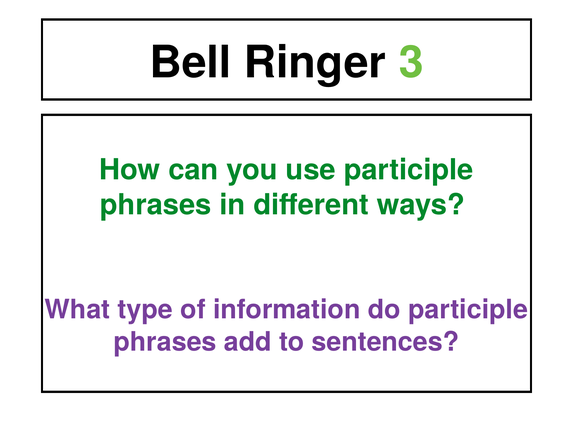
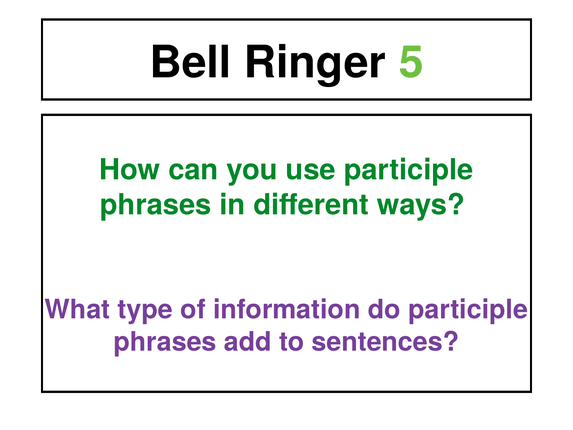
3: 3 -> 5 (411, 63)
